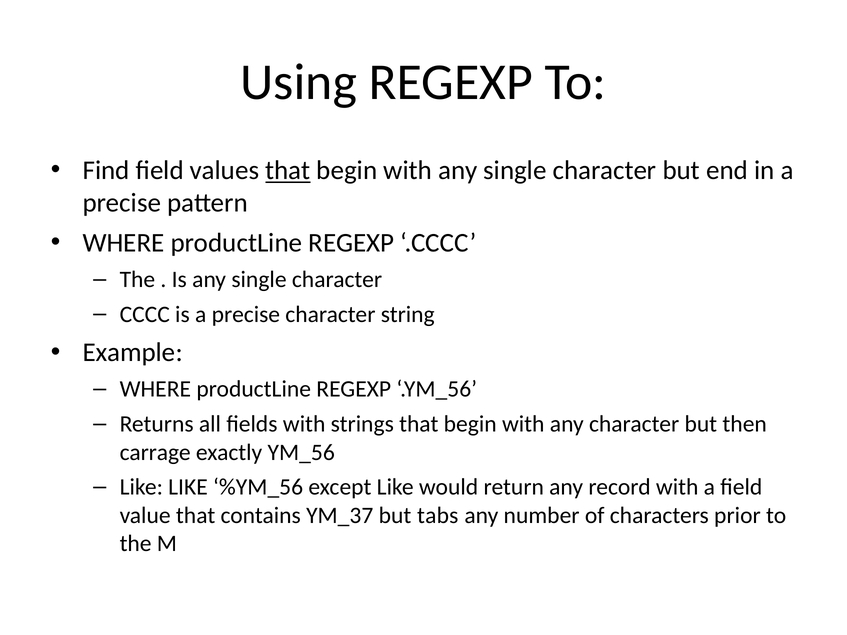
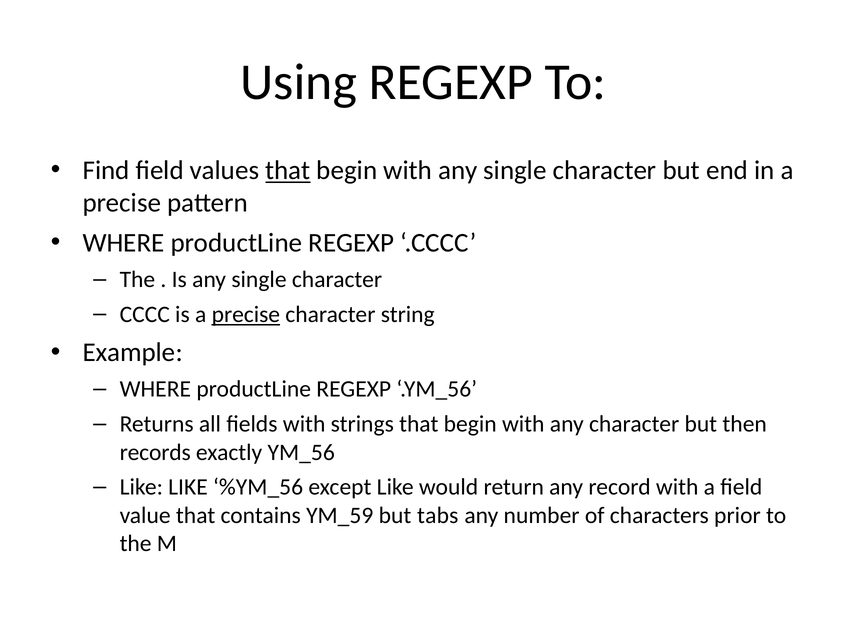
precise underline: none -> present (246, 315)
carrage: carrage -> records (155, 452)
YM_37: YM_37 -> YM_59 (340, 516)
